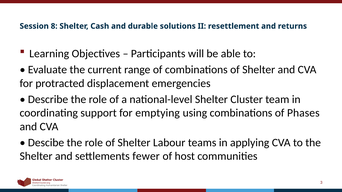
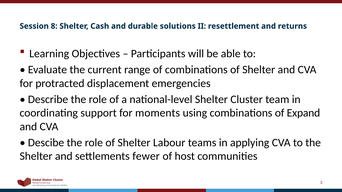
emptying: emptying -> moments (158, 113)
Phases: Phases -> Expand (303, 113)
